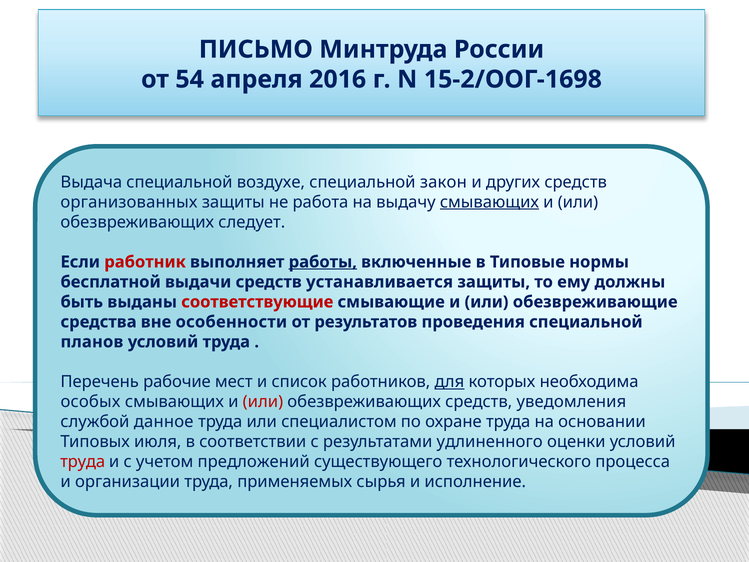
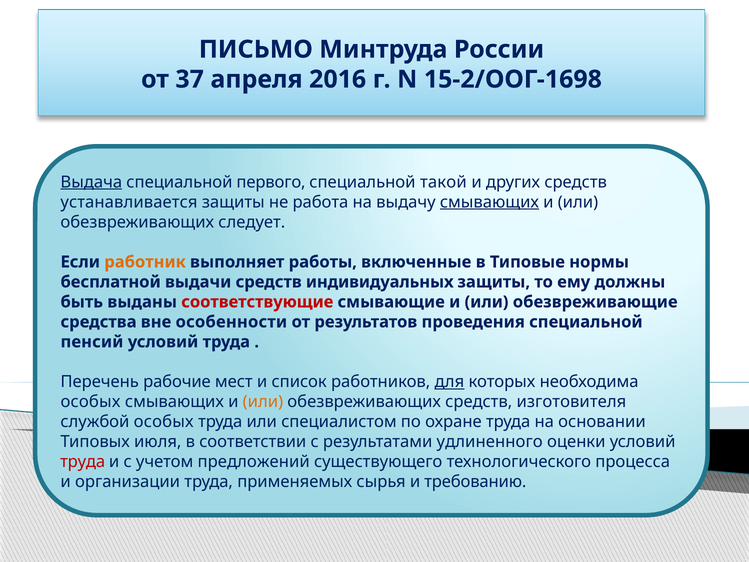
54: 54 -> 37 (190, 79)
Выдача underline: none -> present (91, 182)
воздухе: воздухе -> первого (271, 182)
закон: закон -> такой (443, 182)
организованных: организованных -> устанавливается (129, 202)
работник colour: red -> orange (145, 262)
работы underline: present -> none (323, 262)
устанавливается: устанавливается -> индивидуальных (380, 282)
планов: планов -> пенсий (92, 342)
или colour: red -> orange (263, 402)
уведомления: уведомления -> изготовителя (571, 402)
службой данное: данное -> особых (164, 422)
исполнение: исполнение -> требованию (475, 481)
